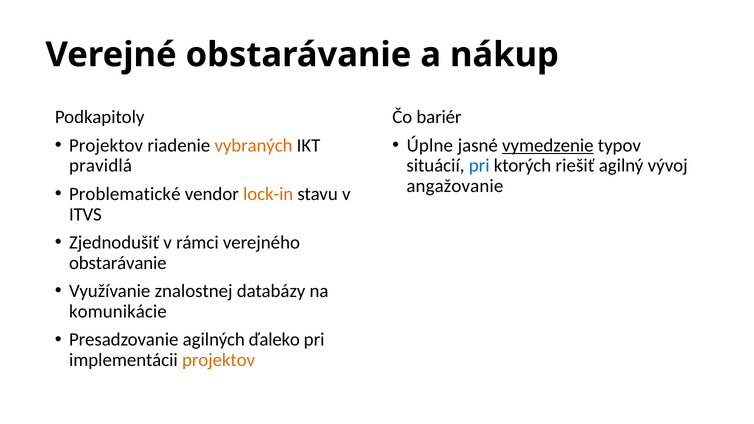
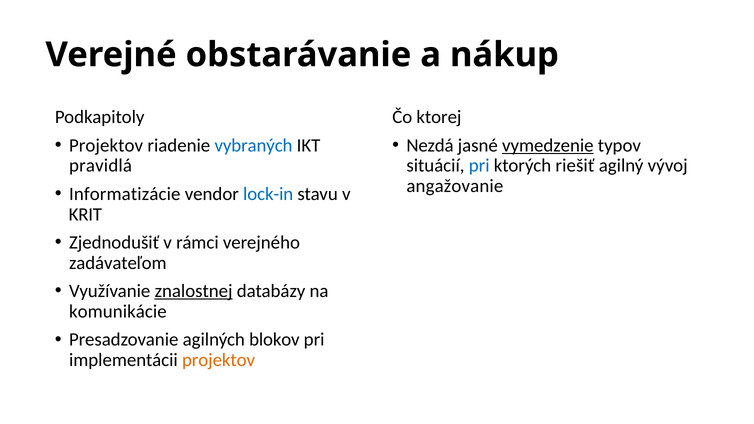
bariér: bariér -> ktorej (439, 117)
vybraných colour: orange -> blue (254, 145)
Úplne: Úplne -> Nezdá (430, 145)
Problematické: Problematické -> Informatizácie (125, 194)
lock-in colour: orange -> blue (268, 194)
ITVS: ITVS -> KRIT (85, 214)
obstarávanie: obstarávanie -> zadávateľom (118, 263)
znalostnej underline: none -> present (194, 291)
ďaleko: ďaleko -> blokov (274, 340)
